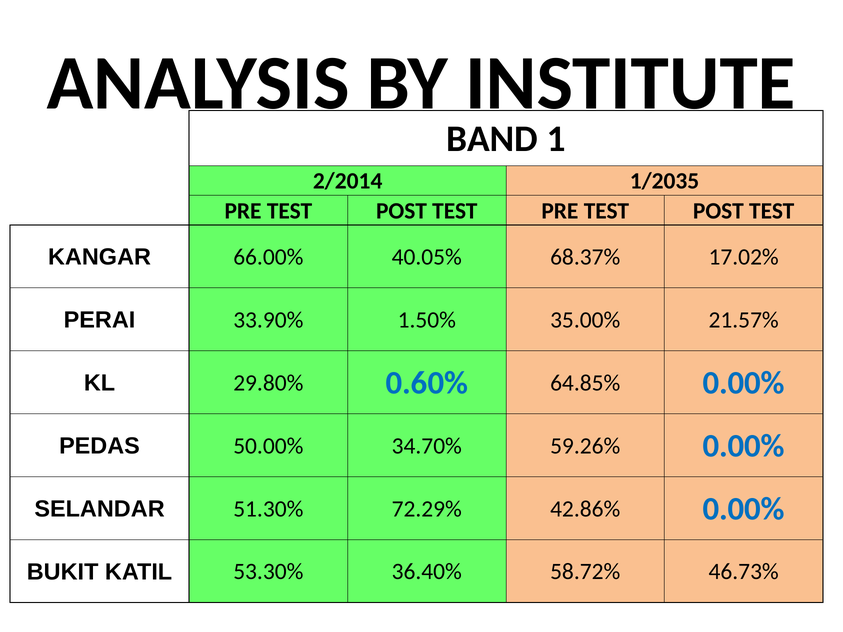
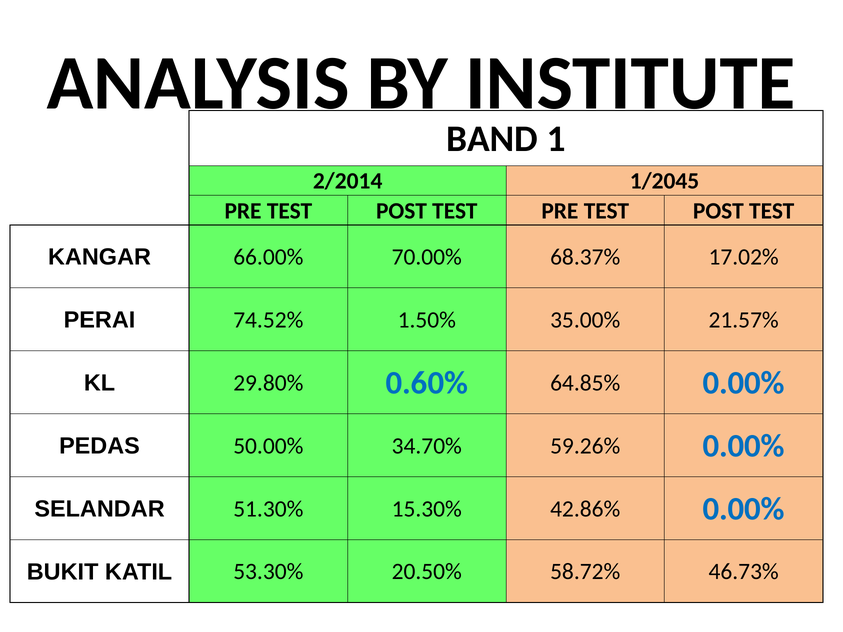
1/2035: 1/2035 -> 1/2045 (665, 181)
40.05%: 40.05% -> 70.00% (427, 257)
33.90%: 33.90% -> 74.52% (268, 320)
72.29%: 72.29% -> 15.30% (427, 509)
36.40%: 36.40% -> 20.50% (427, 572)
